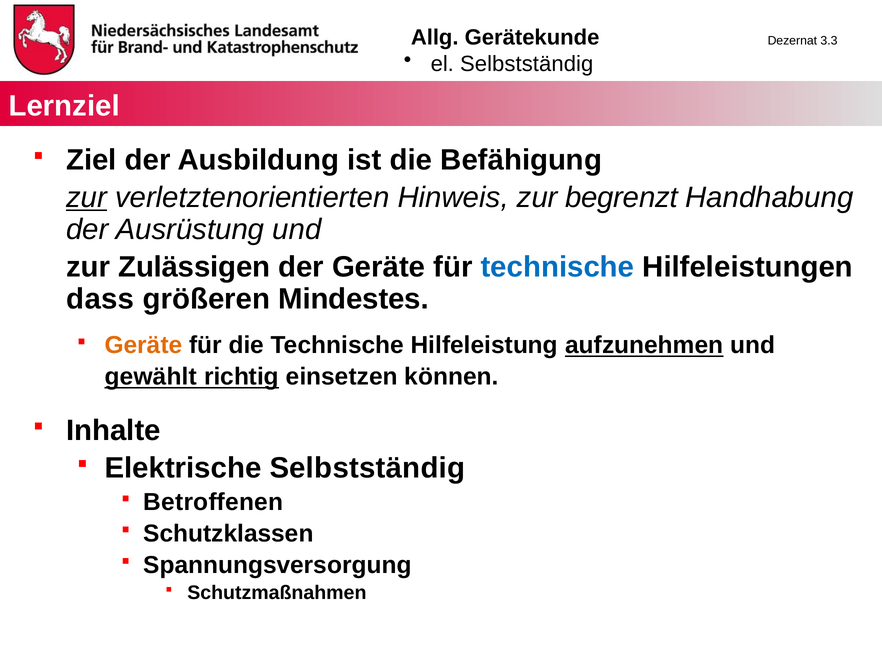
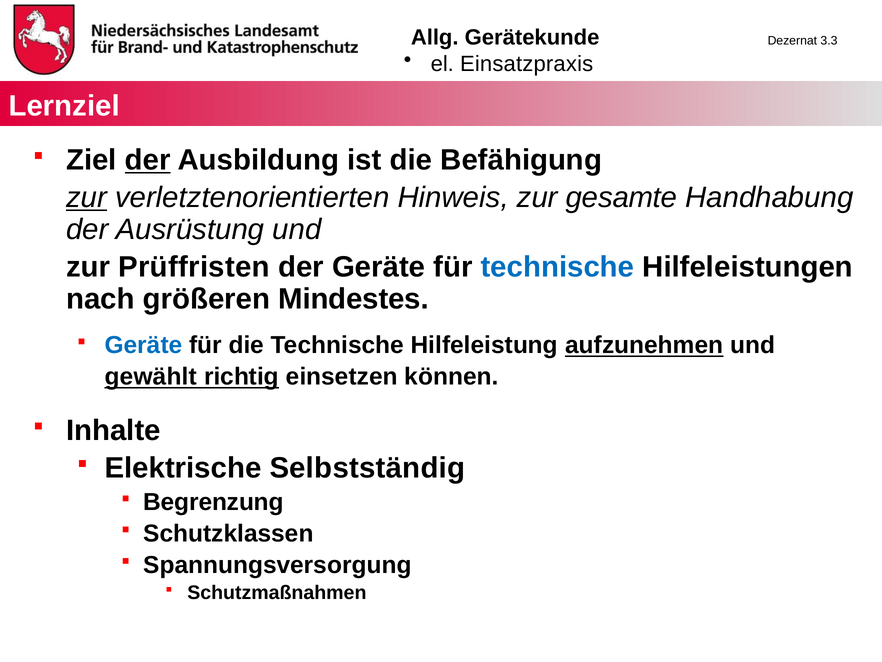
Selbstständig: Selbstständig -> Einsatzpraxis (527, 64)
der underline: none -> present (148, 160)
begrenzt: begrenzt -> gesamte (621, 198)
Zulässigen: Zulässigen -> Prüffristen (194, 267)
dass: dass -> nach (100, 299)
Geräte colour: orange -> blue (144, 345)
Betroffenen: Betroffenen -> Begrenzung (213, 502)
